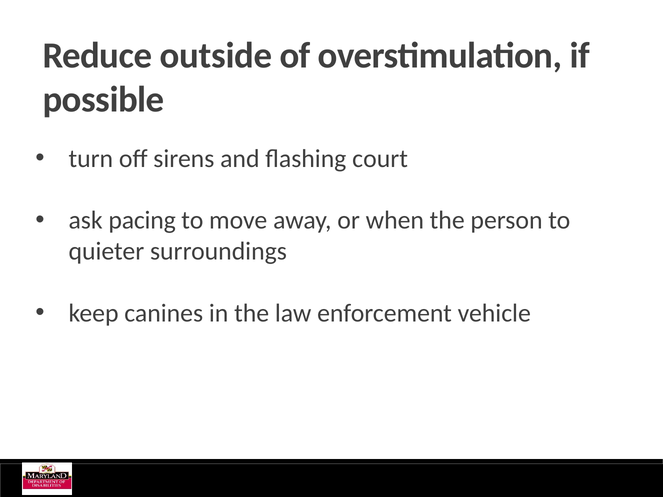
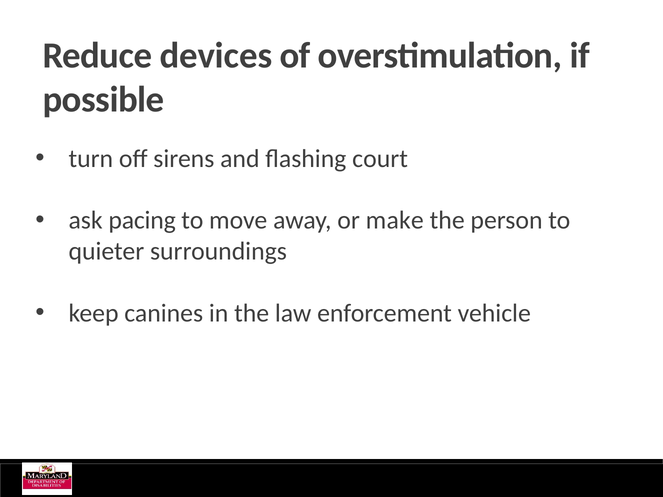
outside: outside -> devices (216, 56)
when: when -> make (395, 221)
